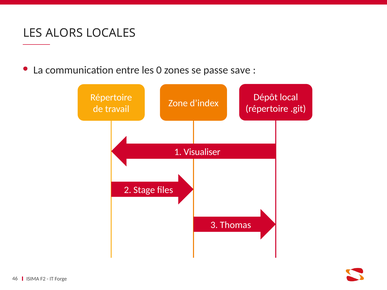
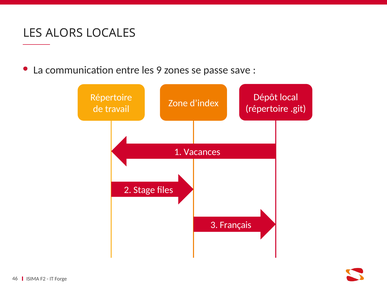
0: 0 -> 9 (159, 70)
Visualiser: Visualiser -> Vacances (202, 152)
Thomas: Thomas -> Français (236, 225)
